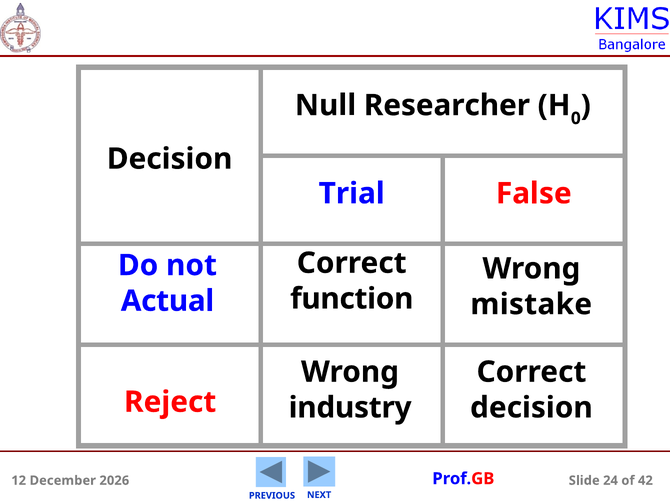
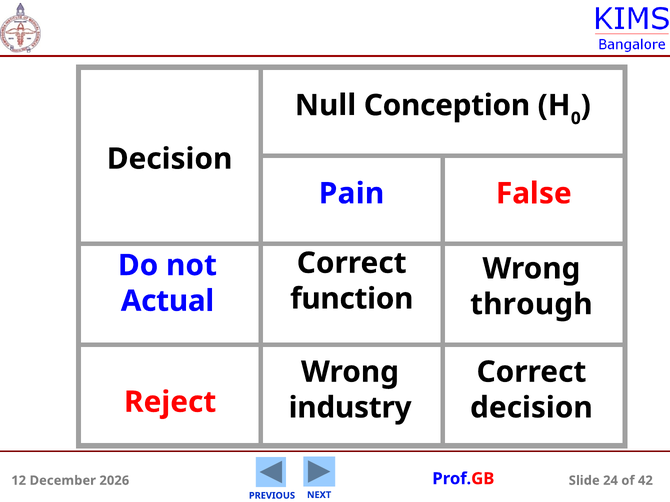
Researcher: Researcher -> Conception (447, 105)
Trial: Trial -> Pain (352, 194)
mistake: mistake -> through (531, 305)
